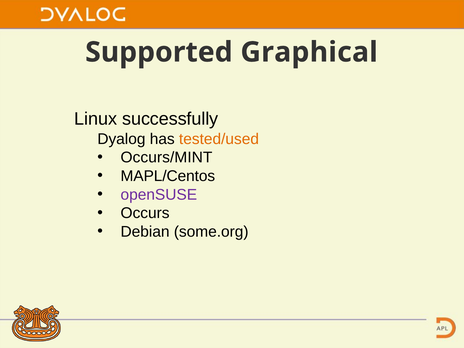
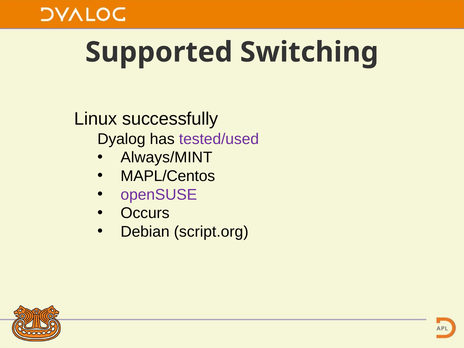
Graphical: Graphical -> Switching (309, 52)
tested/used colour: orange -> purple (219, 139)
Occurs/MINT: Occurs/MINT -> Always/MINT (166, 157)
some.org: some.org -> script.org (211, 232)
